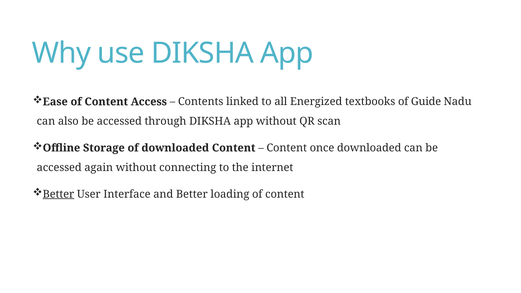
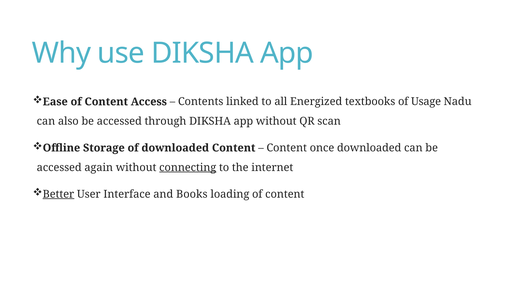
Guide: Guide -> Usage (426, 102)
connecting underline: none -> present (188, 167)
and Better: Better -> Books (192, 194)
